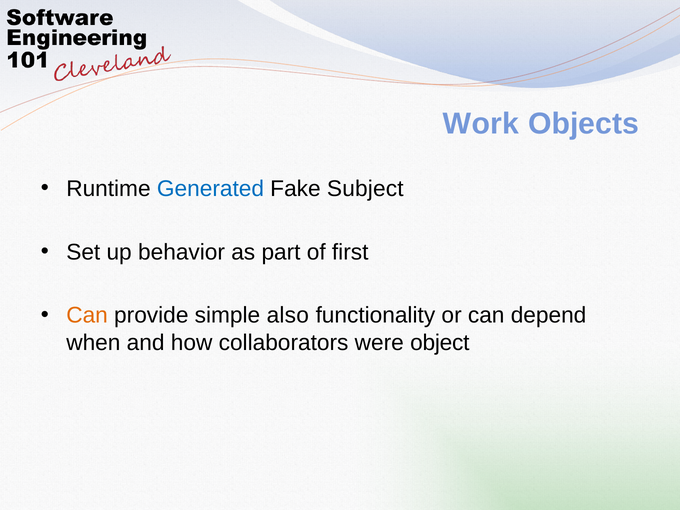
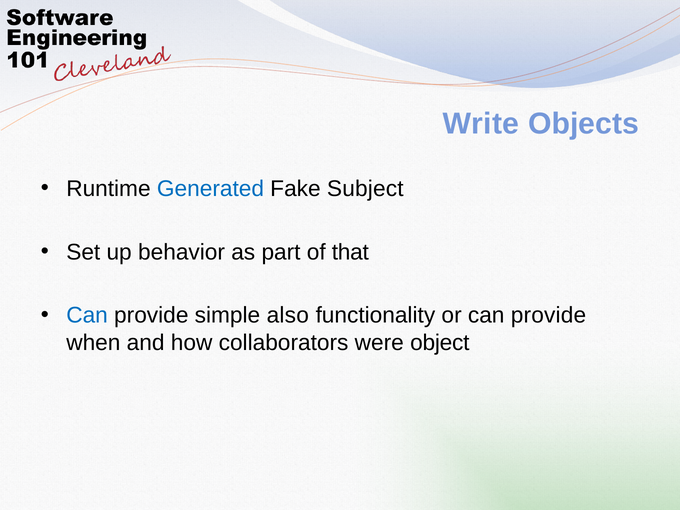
Work: Work -> Write (481, 124)
first: first -> that (350, 252)
Can colour: orange -> blue (87, 315)
or can depend: depend -> provide (548, 315)
